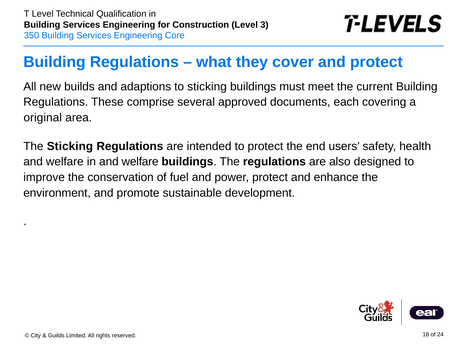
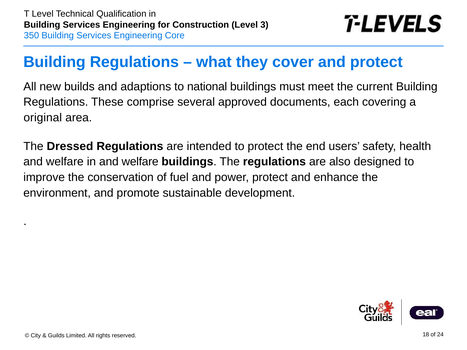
to sticking: sticking -> national (207, 87)
The Sticking: Sticking -> Dressed (70, 146)
